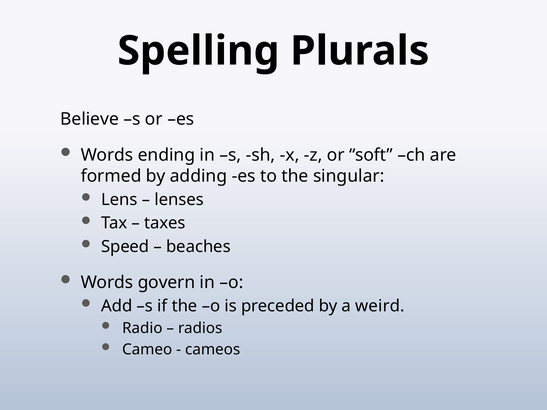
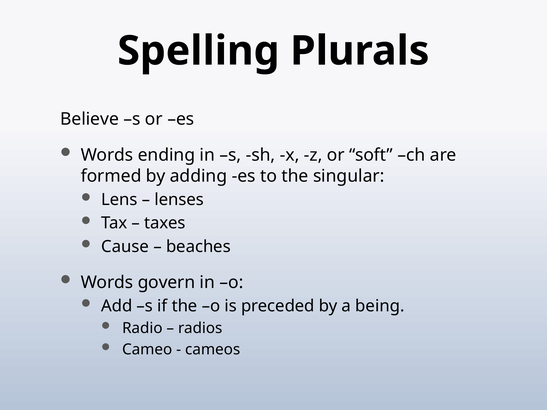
Speed: Speed -> Cause (125, 247)
weird: weird -> being (380, 306)
